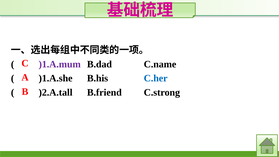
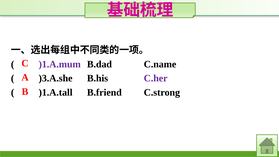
)1.A.she: )1.A.she -> )3.A.she (56, 78)
C.her colour: blue -> purple (156, 78)
)2.A.tall: )2.A.tall -> )1.A.tall (56, 92)
